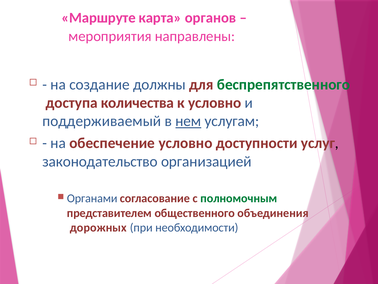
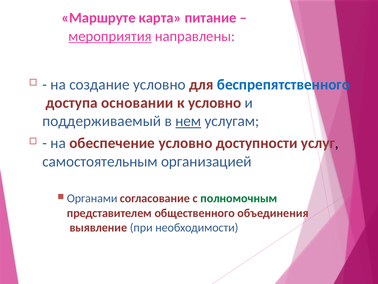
органов: органов -> питание (211, 18)
мероприятия underline: none -> present (110, 36)
создание должны: должны -> условно (159, 84)
беспрепятственного colour: green -> blue (283, 84)
количества: количества -> основании (137, 103)
законодательство: законодательство -> самостоятельным (100, 161)
дорожных: дорожных -> выявление (98, 227)
